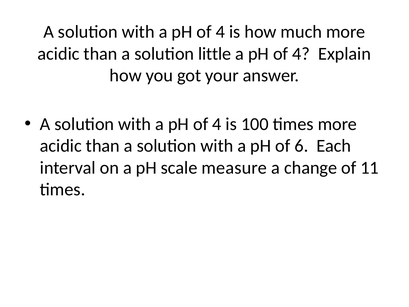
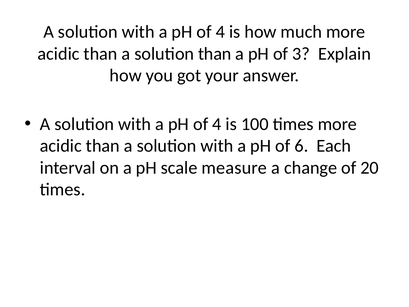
solution little: little -> than (215, 54)
4: 4 -> 3 (301, 54)
11: 11 -> 20 (370, 168)
